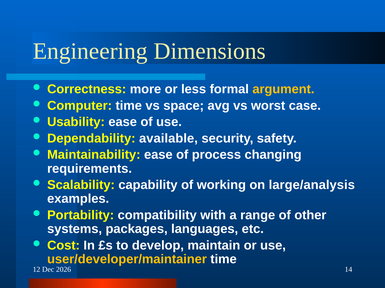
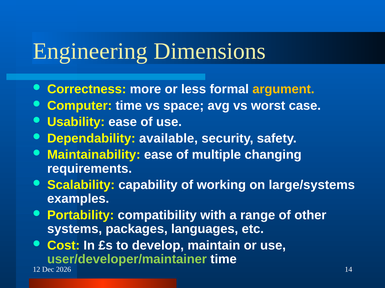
process: process -> multiple (216, 155)
large/analysis: large/analysis -> large/systems (312, 185)
user/developer/maintainer colour: yellow -> light green (127, 260)
